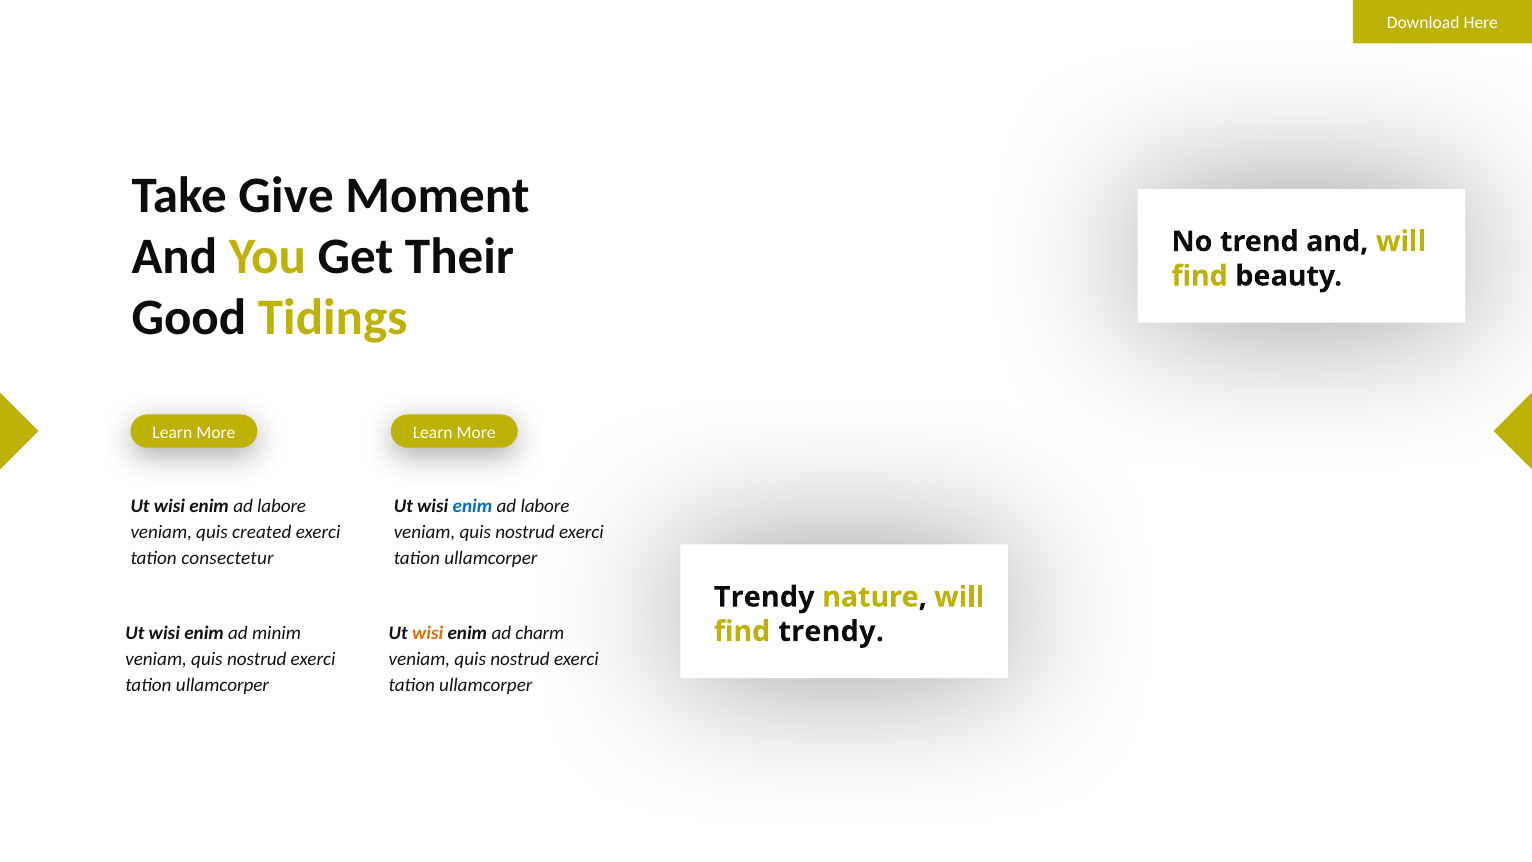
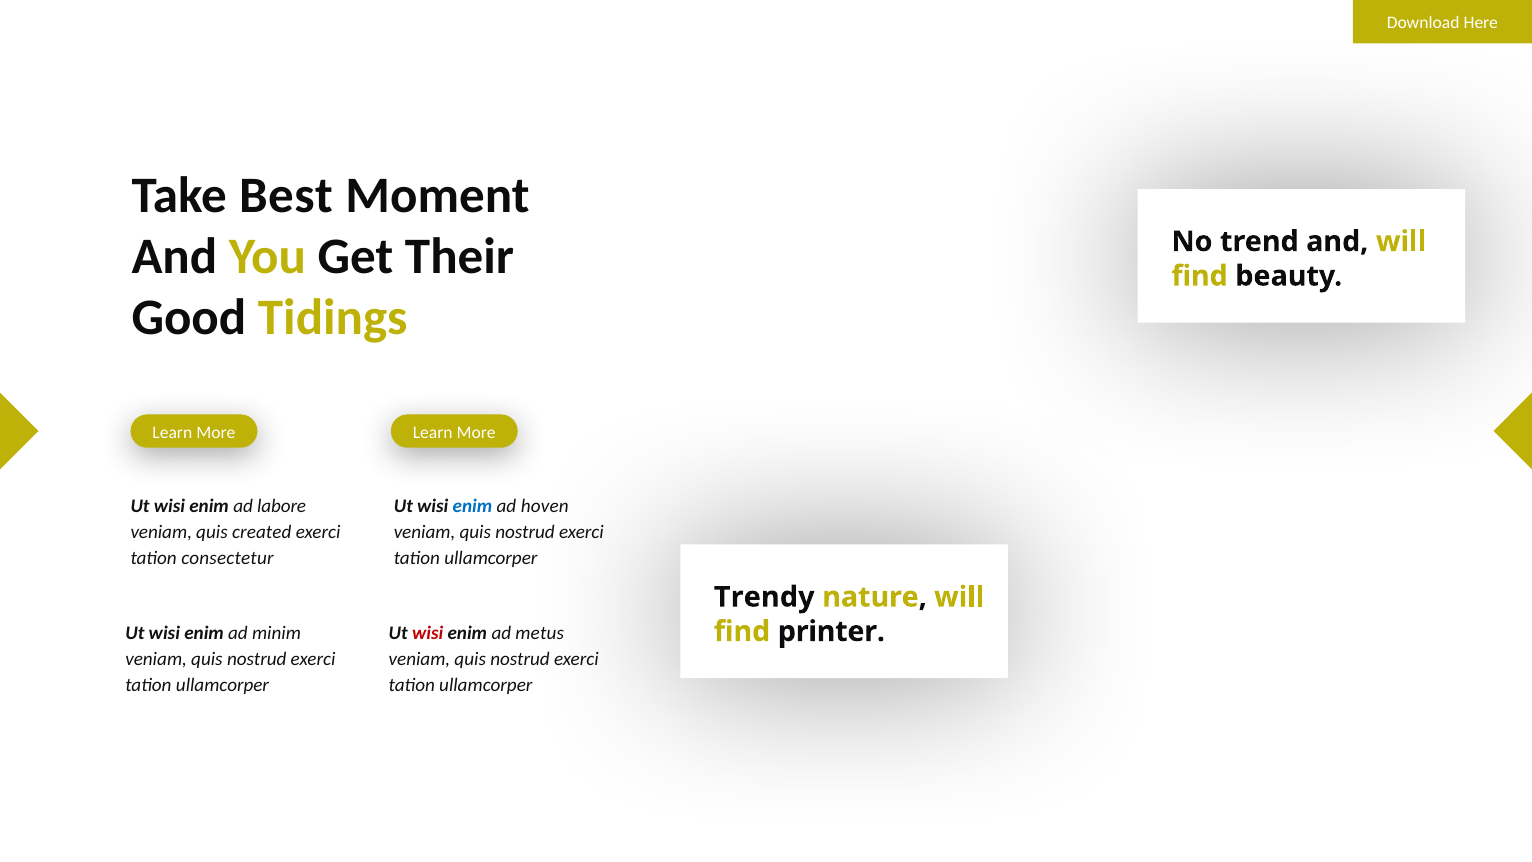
Give: Give -> Best (286, 195)
labore: labore -> hoven (545, 506)
wisi colour: orange -> red (428, 633)
charm: charm -> metus (540, 633)
find trendy: trendy -> printer (831, 631)
